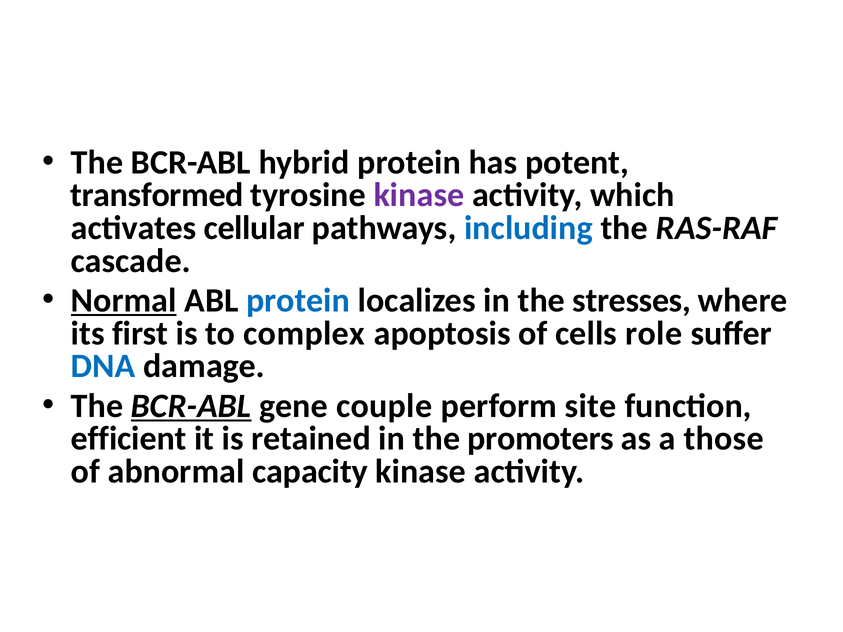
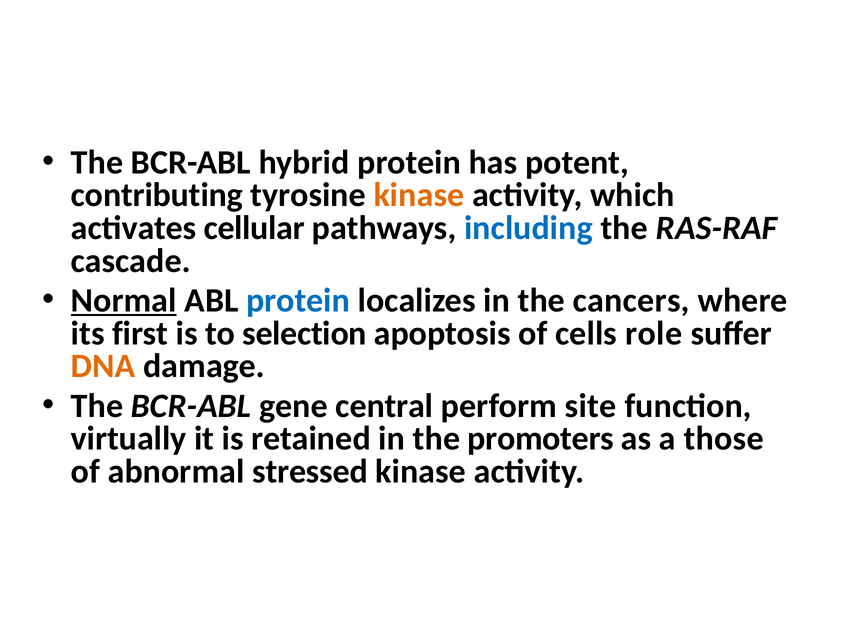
transformed: transformed -> contributing (157, 195)
kinase colour: purple -> orange (419, 195)
stresses: stresses -> cancers (631, 301)
complex: complex -> selection (305, 333)
DNA colour: blue -> orange (103, 366)
BCR-ABL underline: present -> none (191, 406)
couple: couple -> central (384, 406)
efficient: efficient -> virtually (129, 439)
capacity: capacity -> stressed (310, 472)
